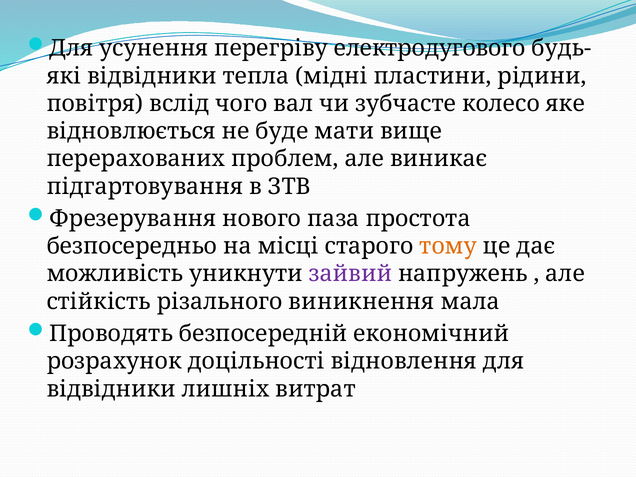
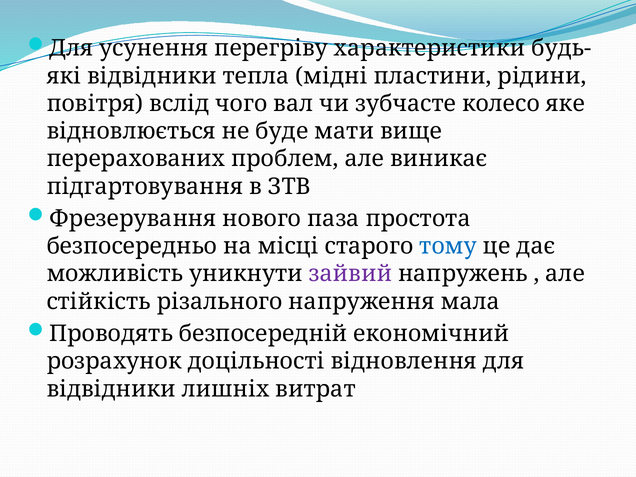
електродугового: електродугового -> характеристики (430, 48)
тому colour: orange -> blue (448, 246)
виникнення: виникнення -> напруження (362, 302)
